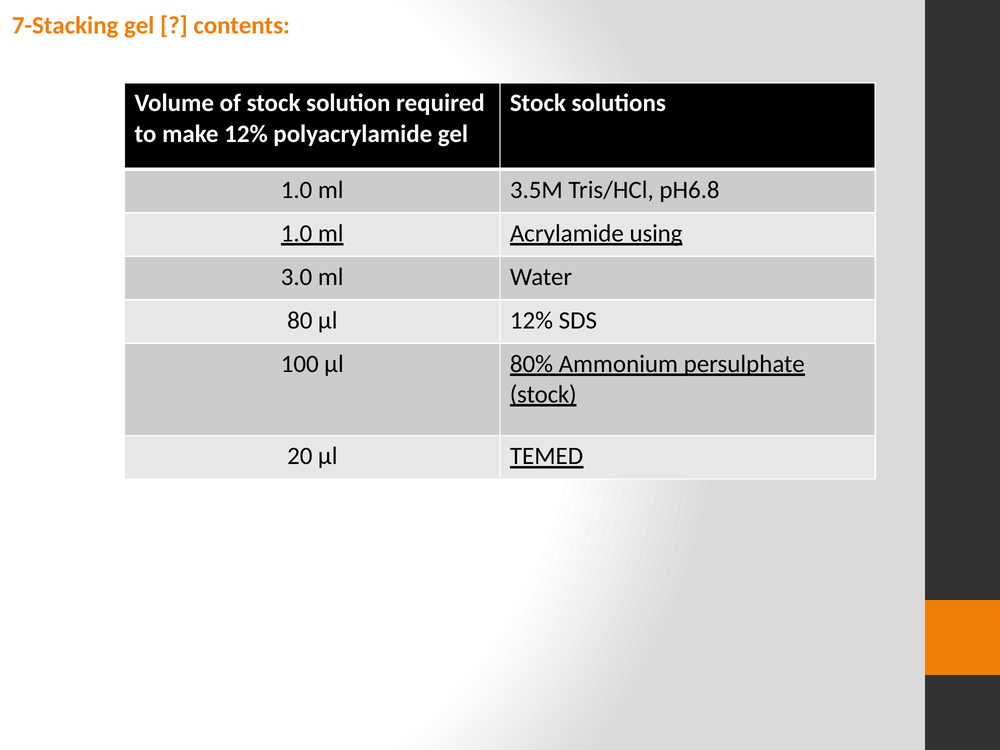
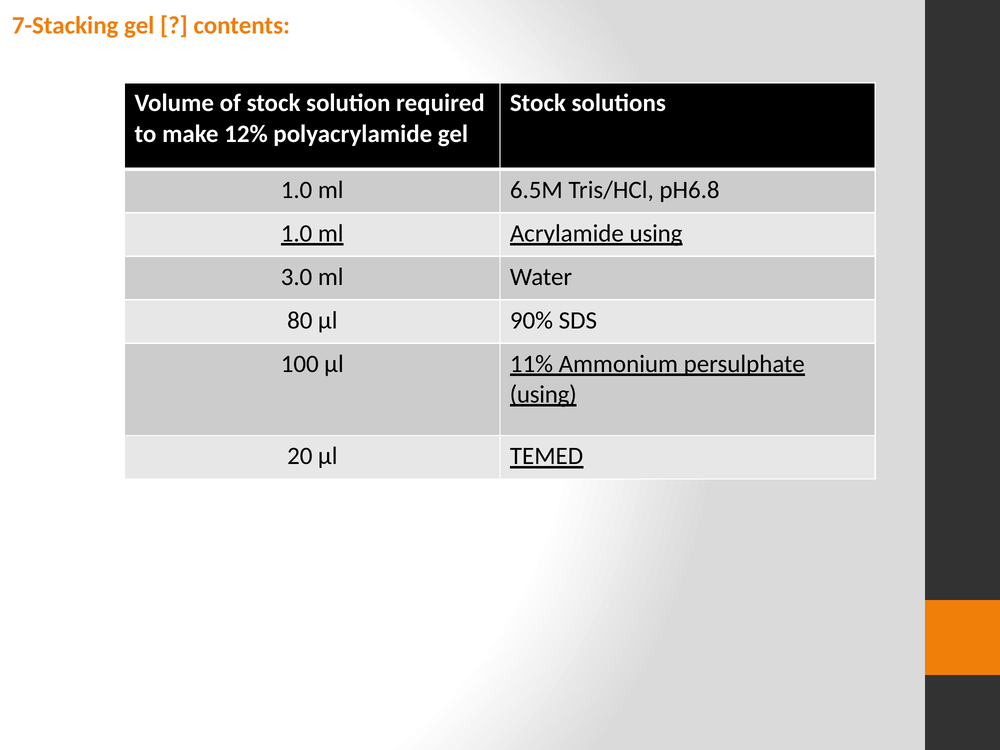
3.5M: 3.5M -> 6.5M (536, 190)
µl 12%: 12% -> 90% (531, 320)
80%: 80% -> 11% (531, 364)
stock: stock -> using (543, 394)
